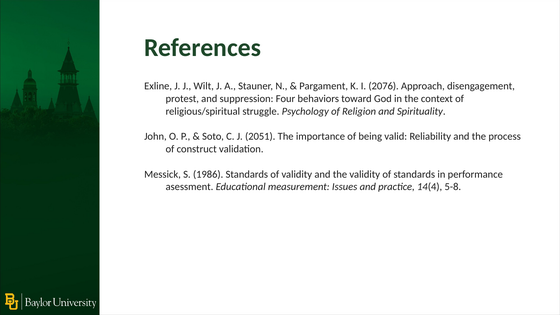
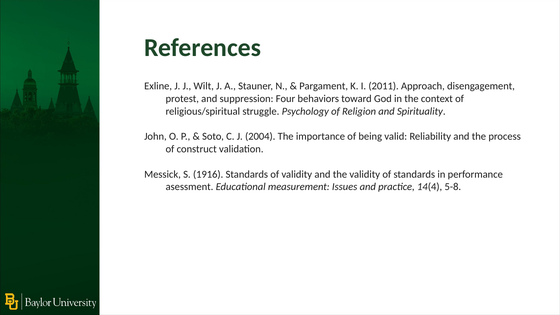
2076: 2076 -> 2011 (384, 86)
2051: 2051 -> 2004 (260, 136)
1986: 1986 -> 1916 (208, 174)
